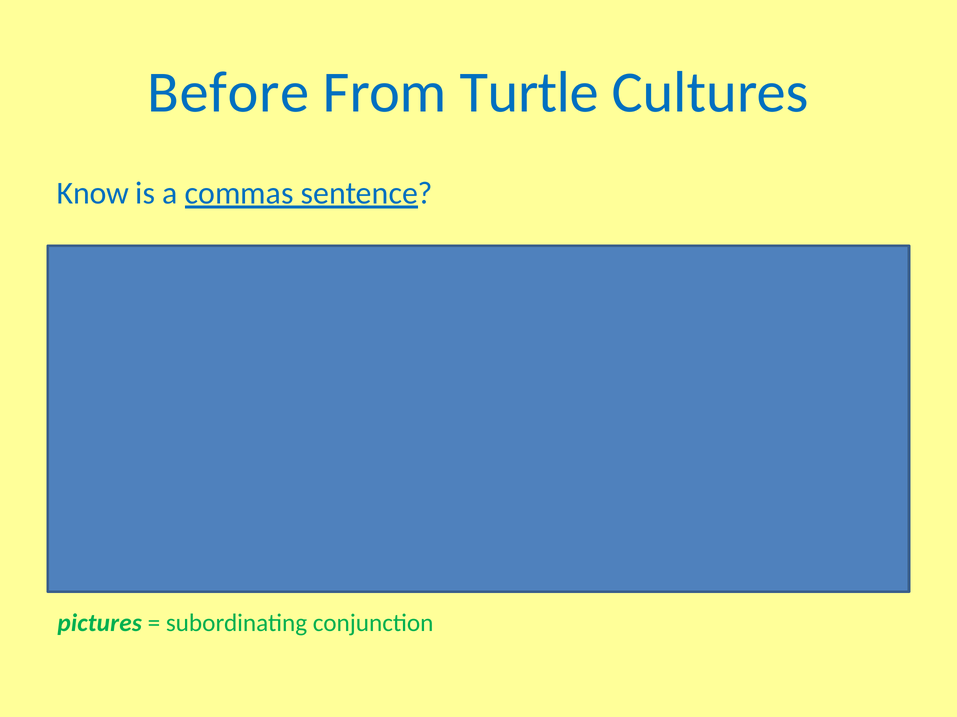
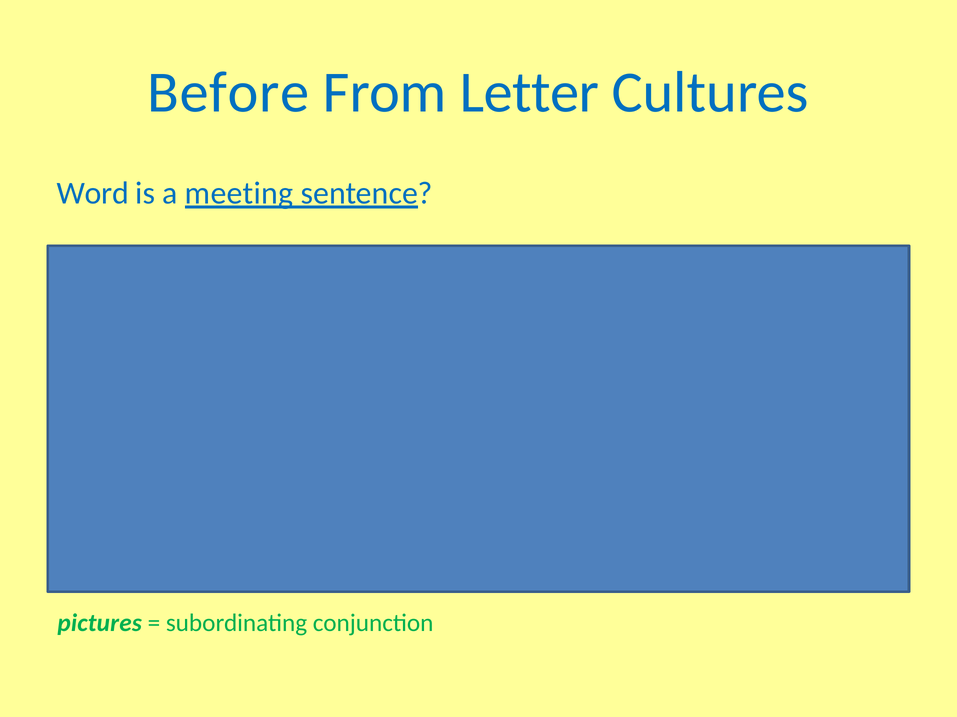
Turtle: Turtle -> Letter (529, 93)
Know: Know -> Word (93, 194)
commas: commas -> meeting (239, 194)
